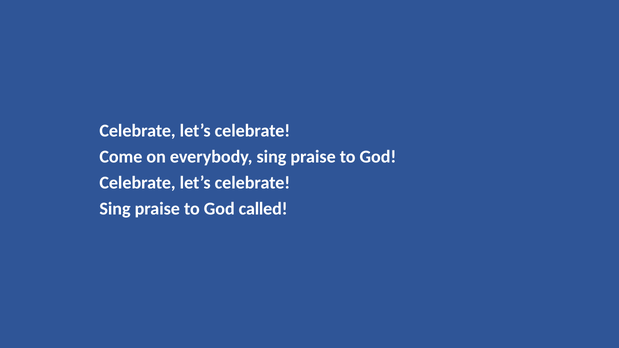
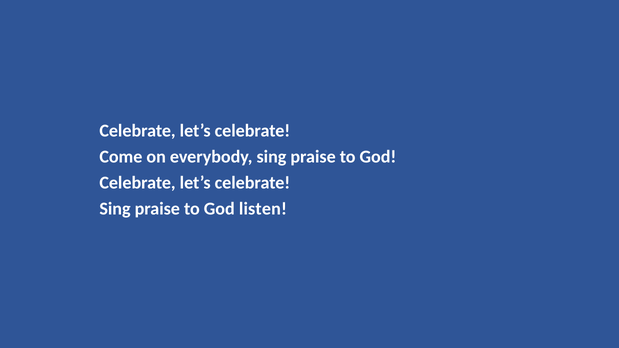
called: called -> listen (263, 209)
